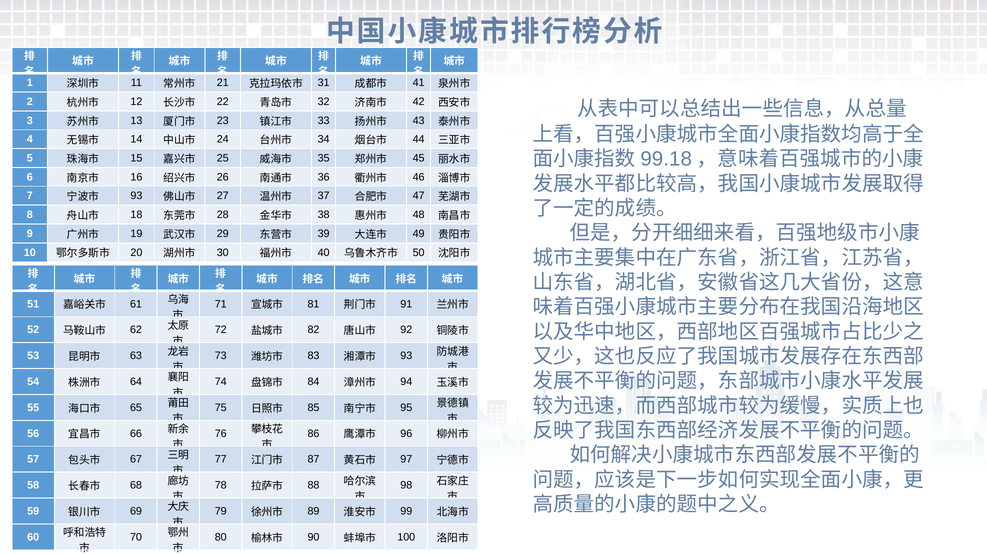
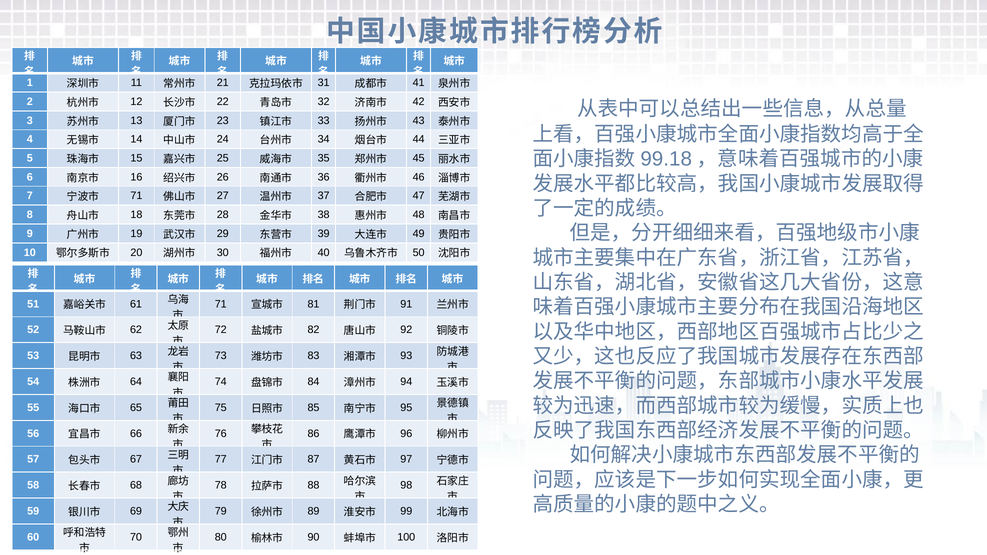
93: 93 -> 71 (136, 196)
